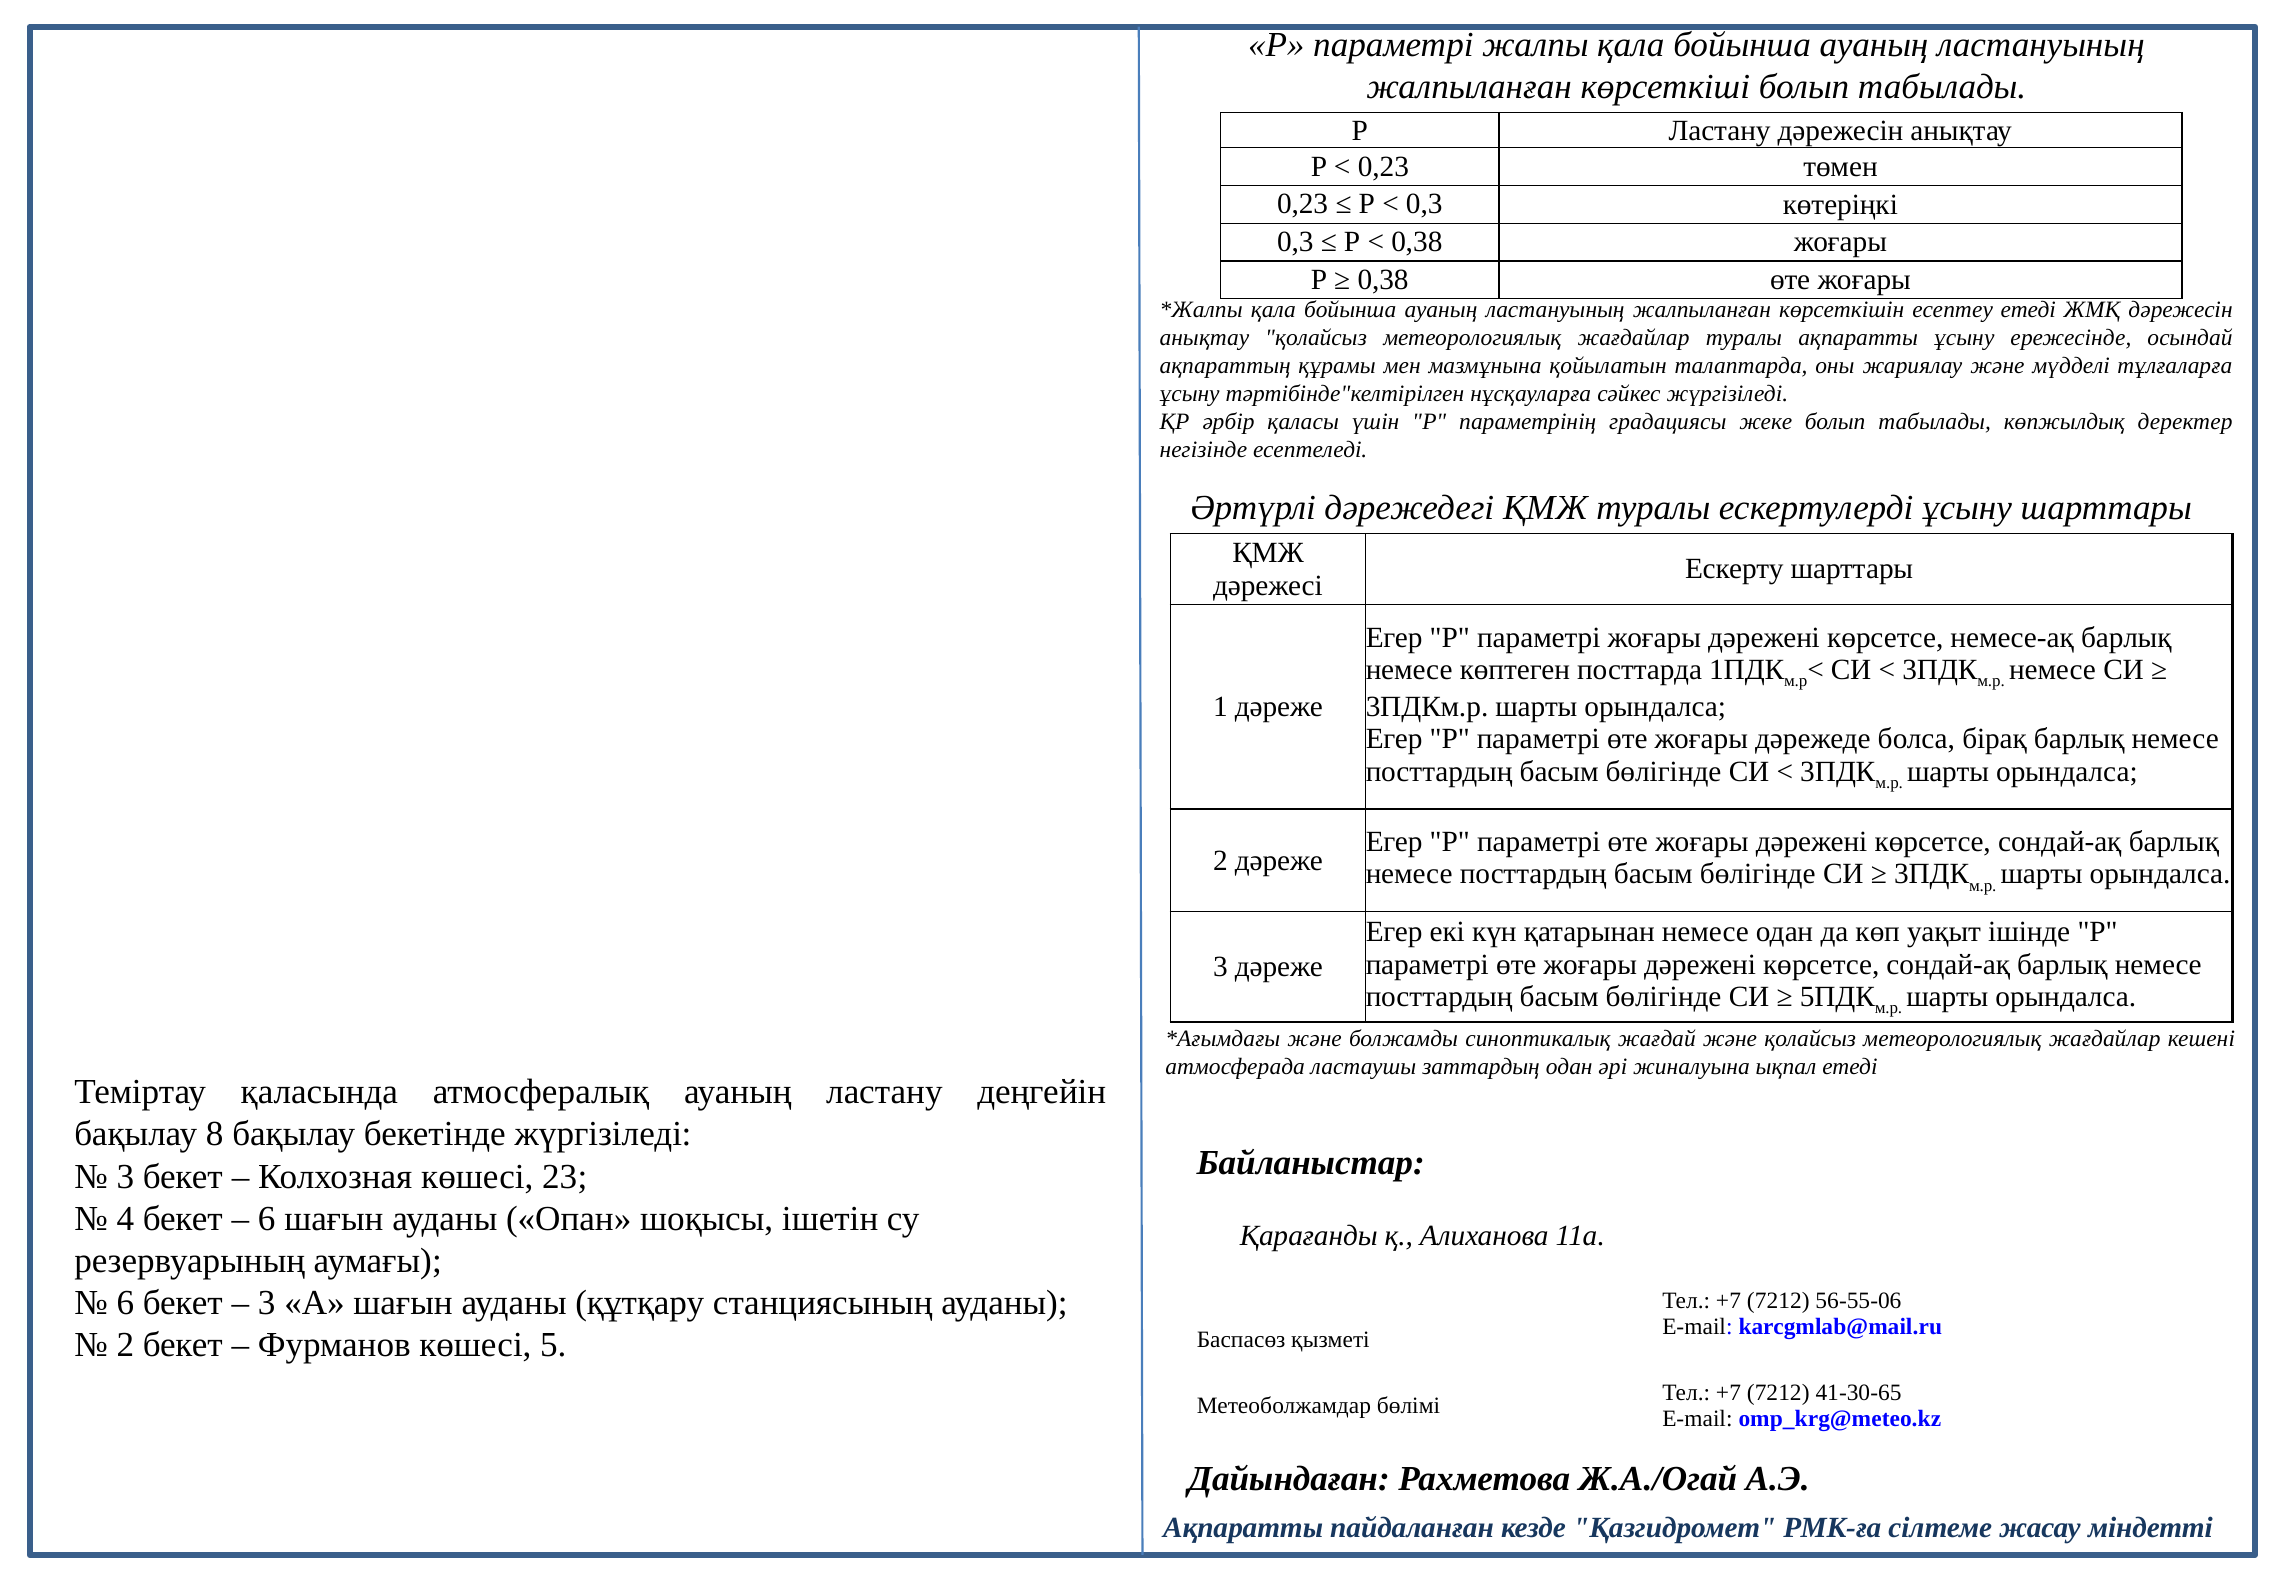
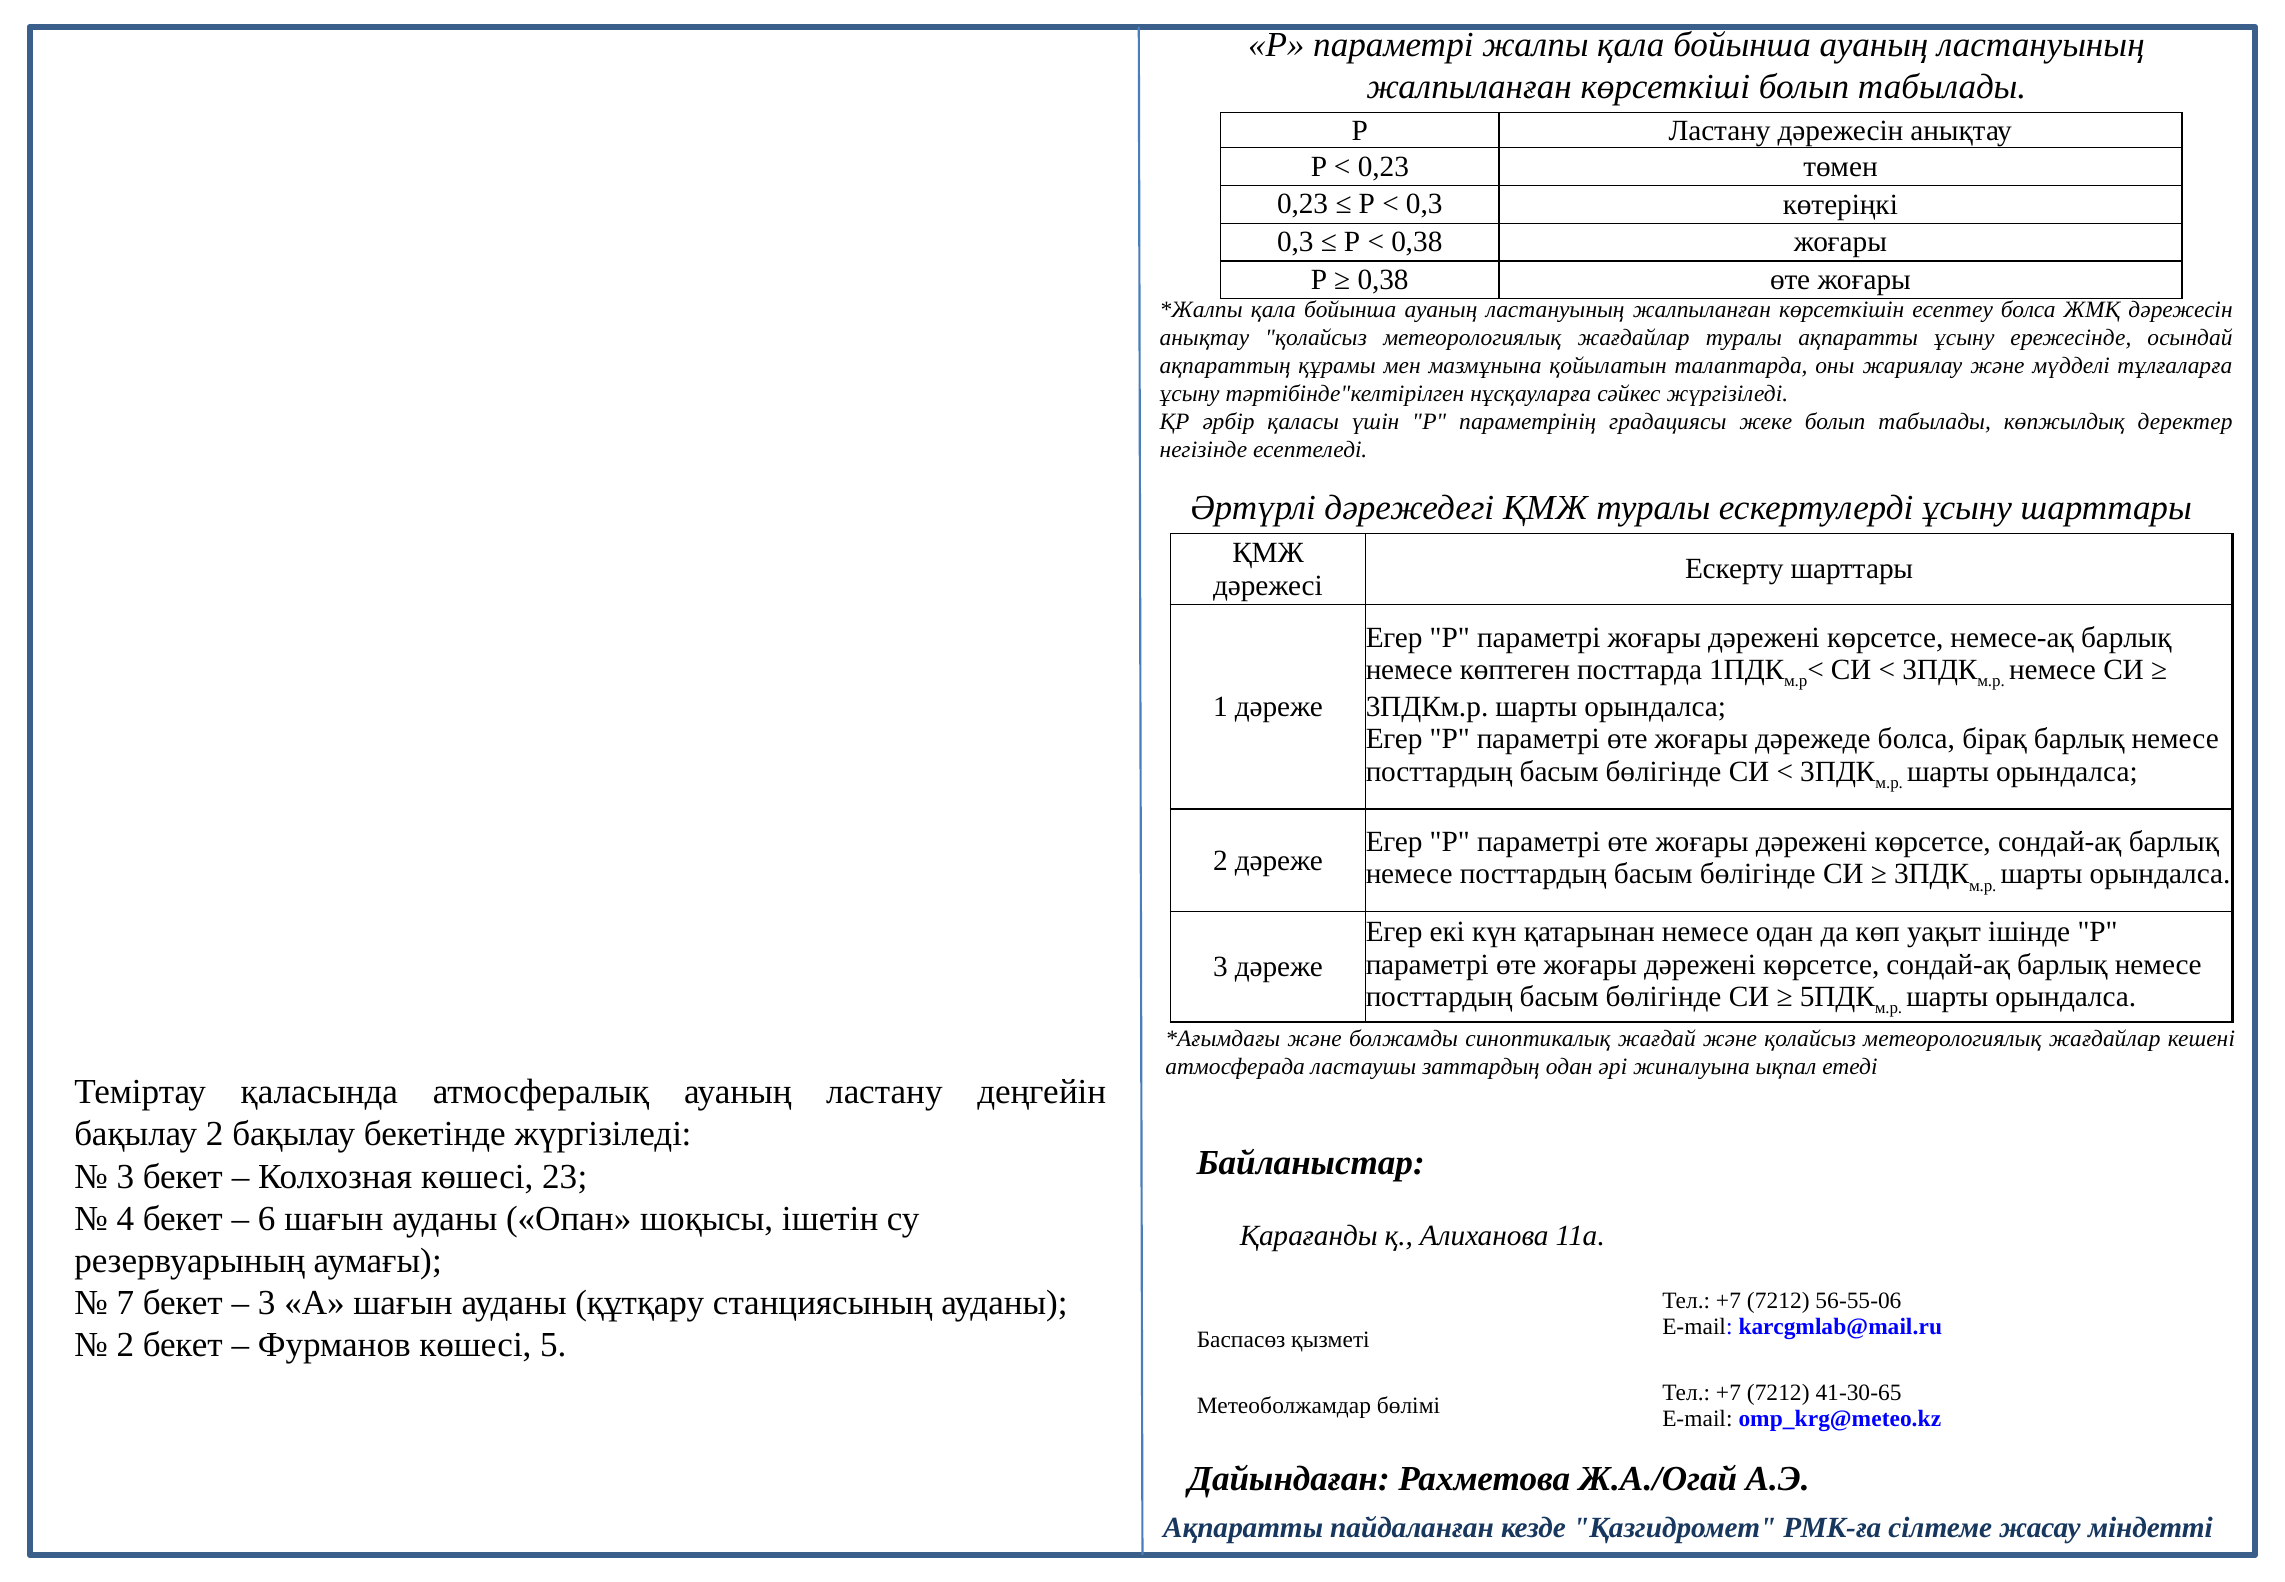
есептеу етеді: етеді -> болса (2028, 309)
бақылау 8: 8 -> 2 (215, 1134)
6: 6 -> 7 (125, 1303)
